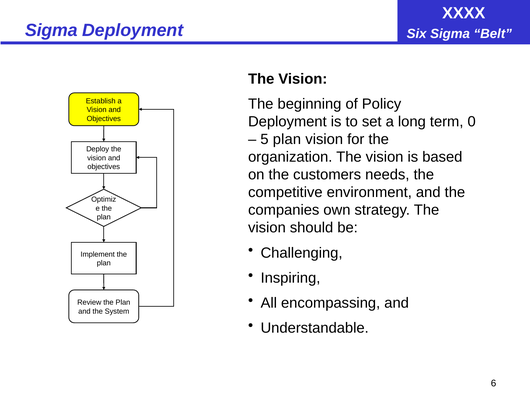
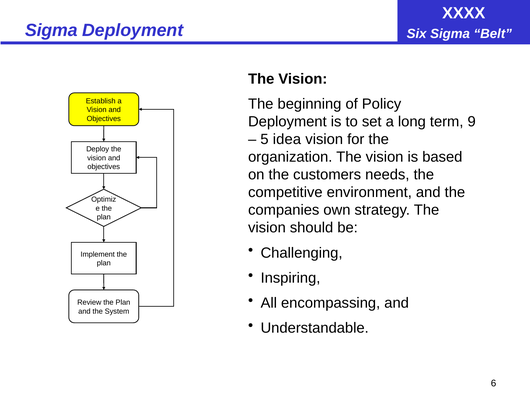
0: 0 -> 9 (472, 121)
5 plan: plan -> idea (287, 139)
